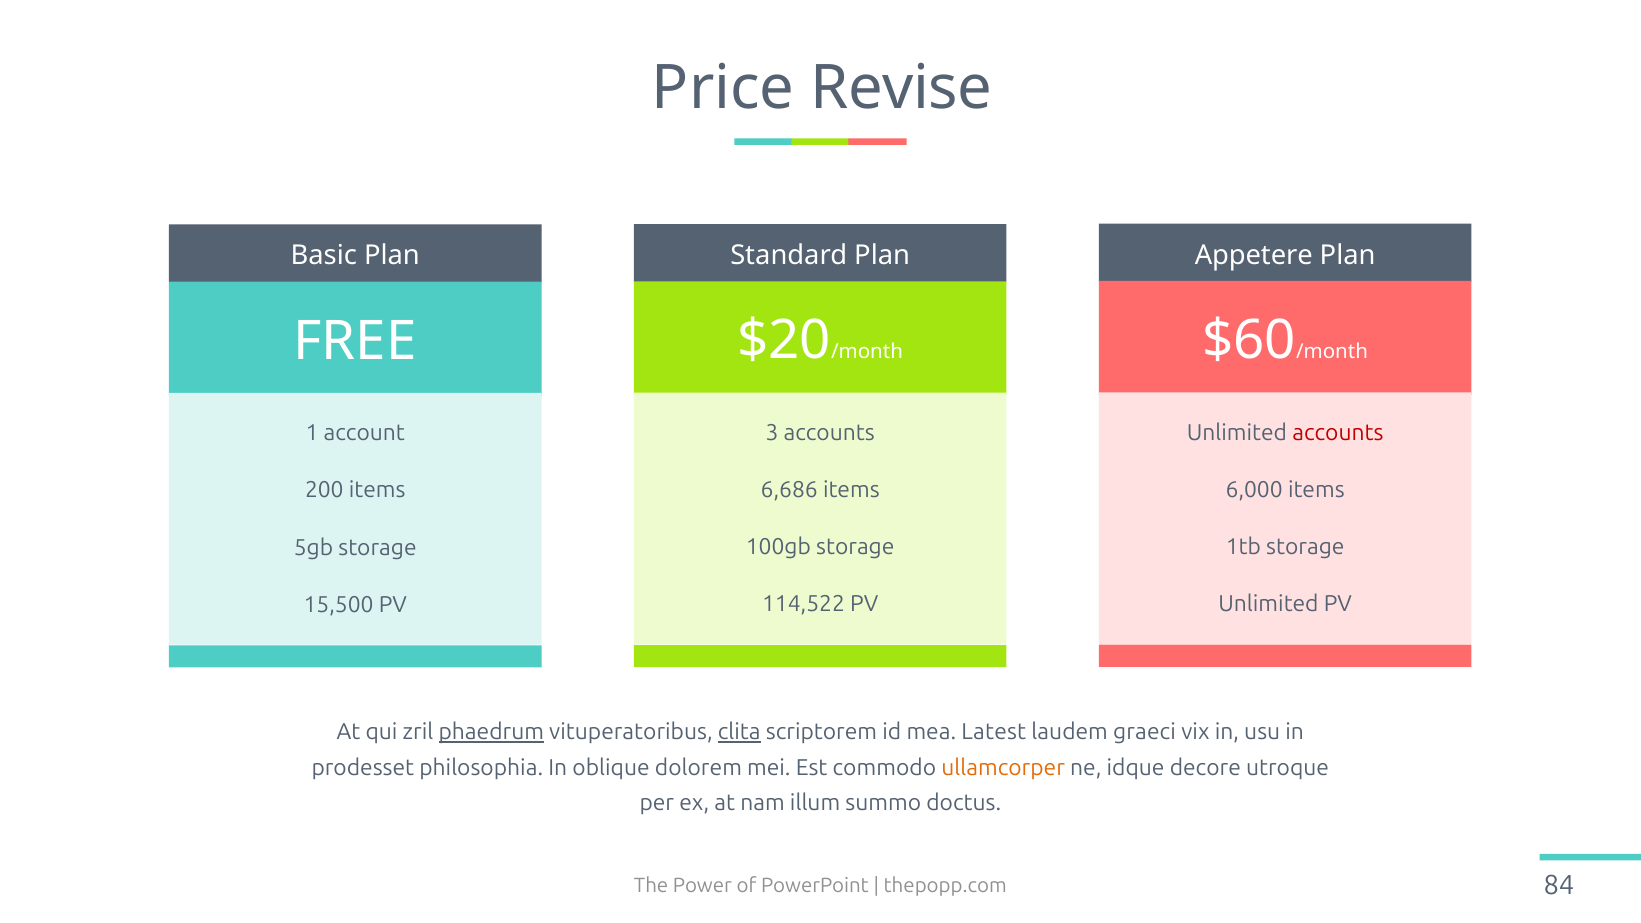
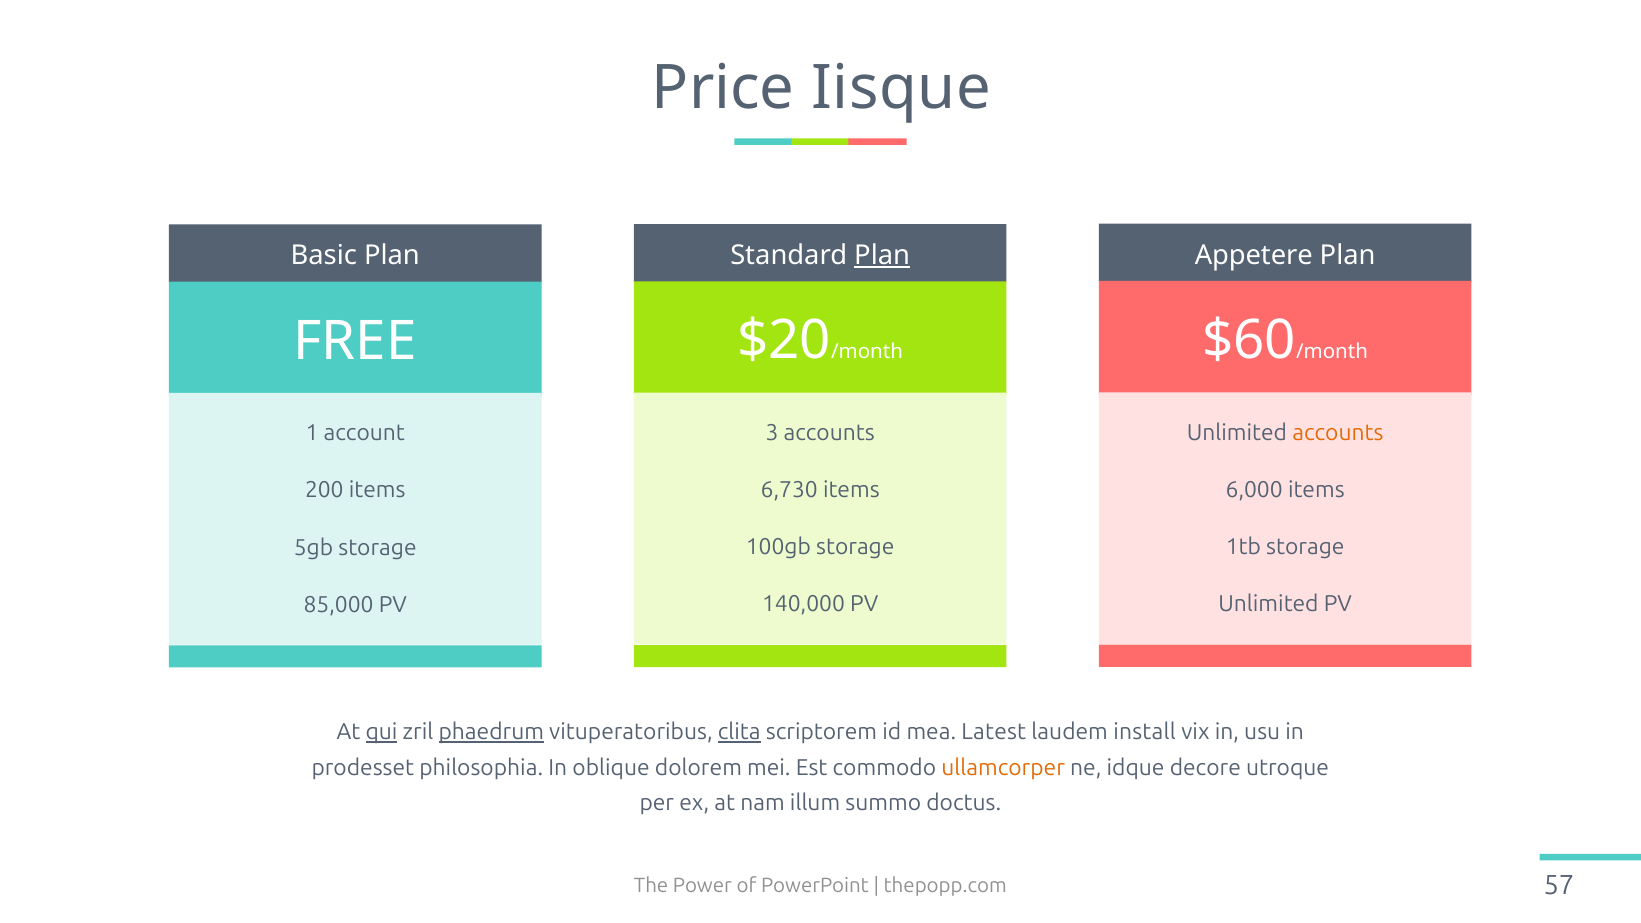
Revise: Revise -> Iisque (901, 88)
Plan underline: none -> present (882, 255)
accounts colour: red -> orange (1338, 432)
6,686: 6,686 -> 6,730 (789, 490)
114,522: 114,522 -> 140,000 (804, 604)
15,500: 15,500 -> 85,000 (339, 605)
qui underline: none -> present (381, 732)
graeci: graeci -> install (1145, 732)
84: 84 -> 57 (1559, 885)
